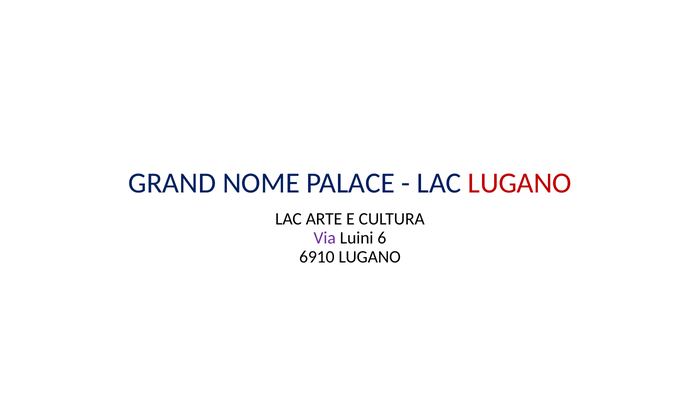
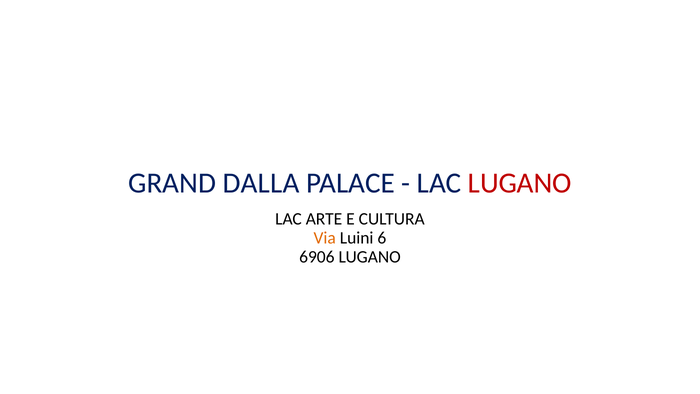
NOME: NOME -> DALLA (261, 183)
Via colour: purple -> orange (325, 238)
6910: 6910 -> 6906 (317, 257)
